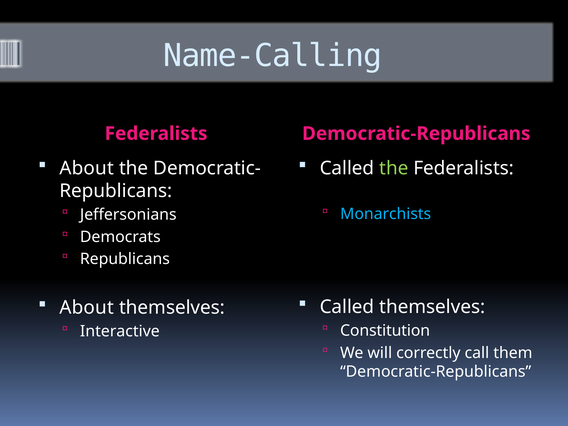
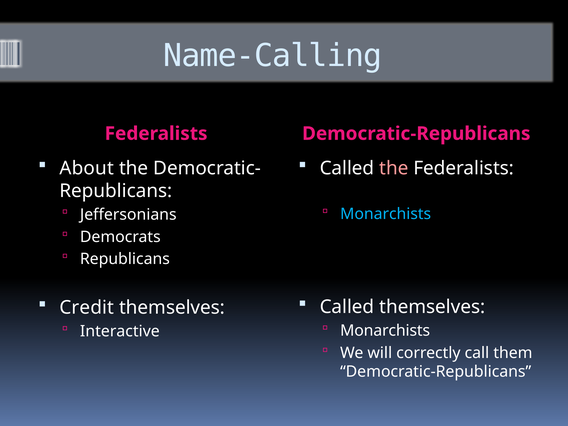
the colour: light green -> pink (394, 168)
About: About -> Credit (87, 308)
Constitution: Constitution -> Monarchists (385, 331)
